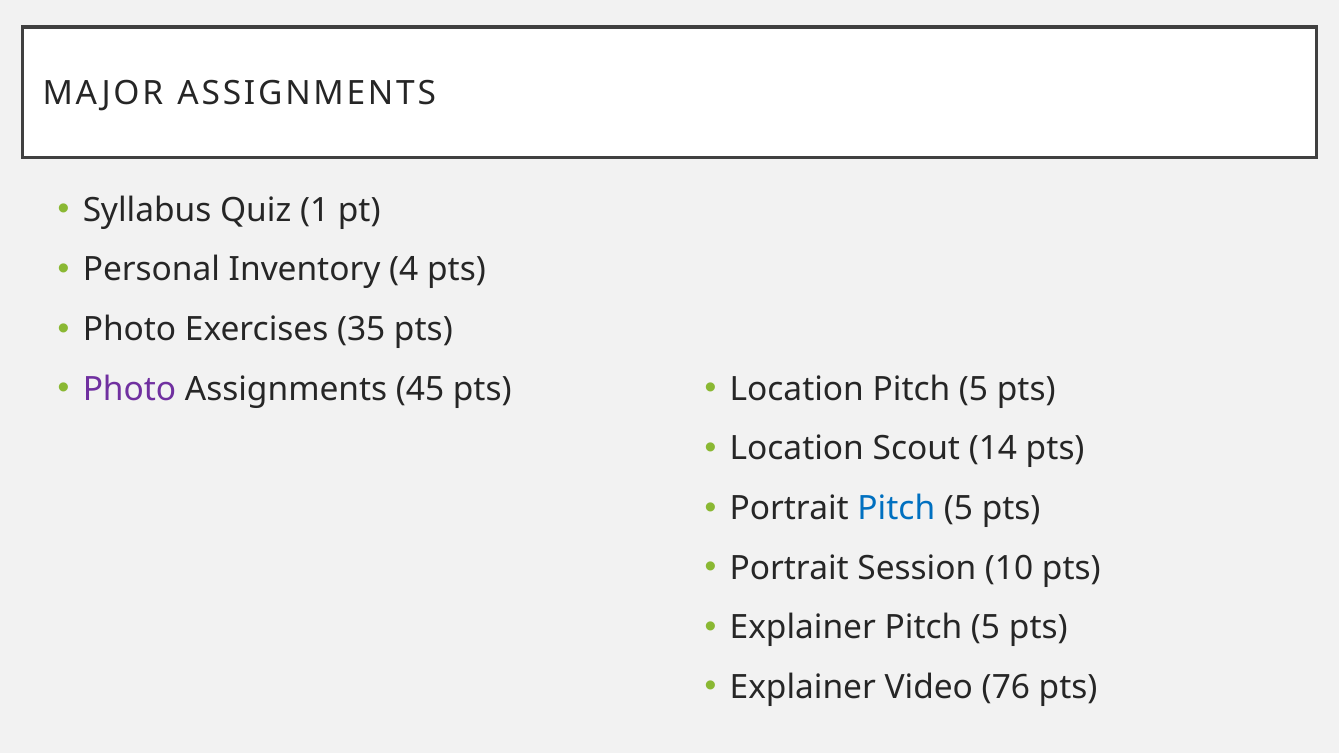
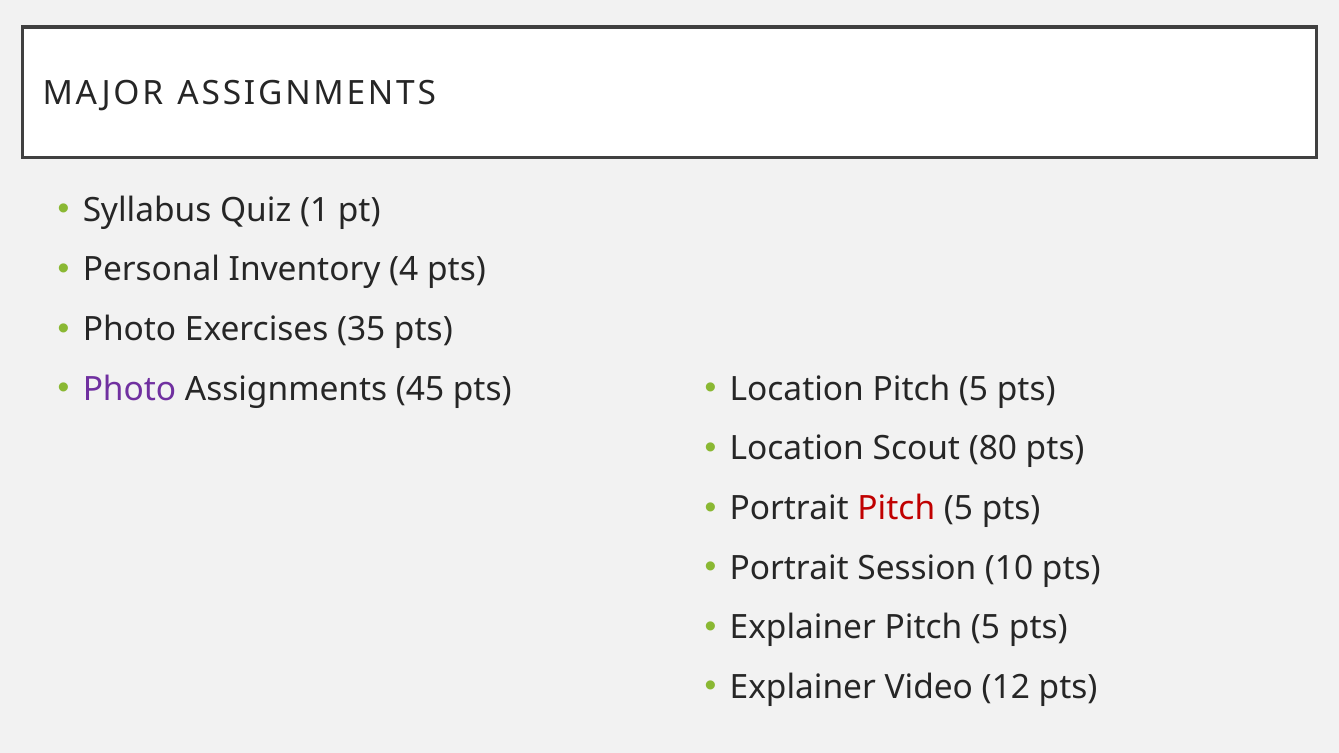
14: 14 -> 80 (993, 449)
Pitch colour: blue -> red (896, 509)
76: 76 -> 12 (1006, 687)
